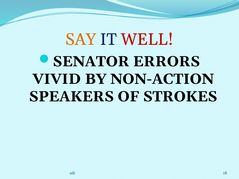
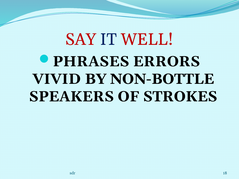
SAY colour: orange -> red (81, 39)
SENATOR: SENATOR -> PHRASES (91, 62)
NON-ACTION: NON-ACTION -> NON-BOTTLE (162, 79)
